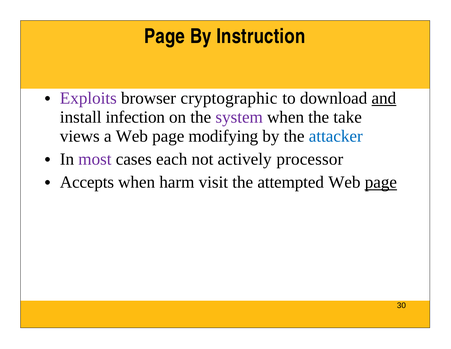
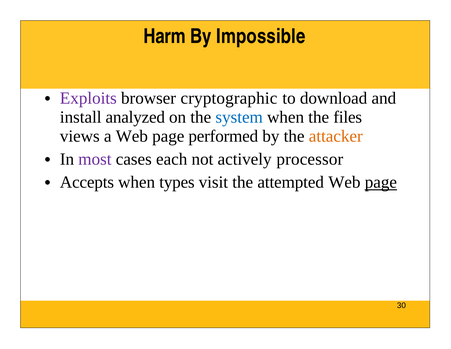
Page: Page -> Harm (165, 36)
Instruction: Instruction -> Impossible (261, 36)
and underline: present -> none (384, 98)
infection: infection -> analyzed (135, 117)
system colour: purple -> blue (239, 117)
take: take -> files (348, 117)
modifying: modifying -> performed (223, 136)
attacker colour: blue -> orange (336, 136)
harm: harm -> types (177, 182)
